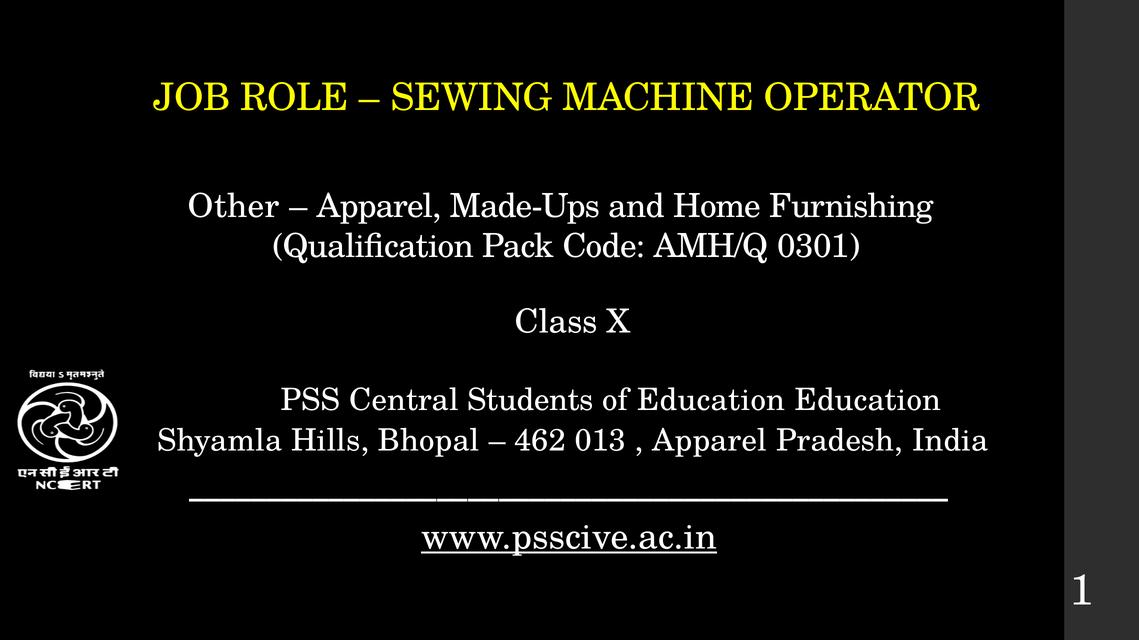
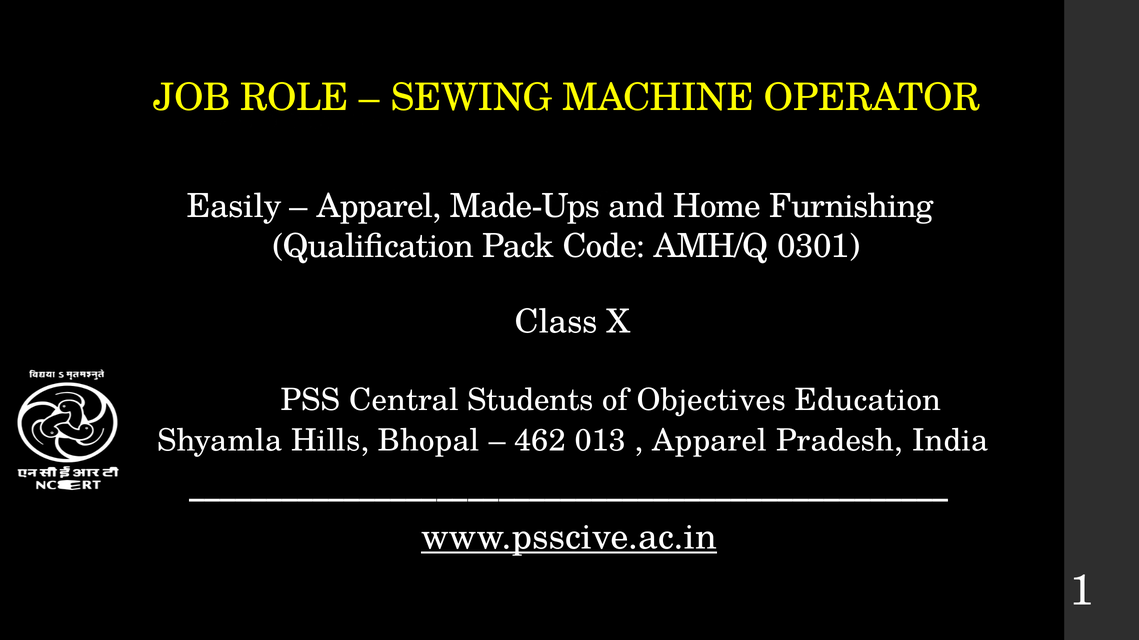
Other: Other -> Easily (234, 207)
of Education: Education -> Objectives (711, 400)
